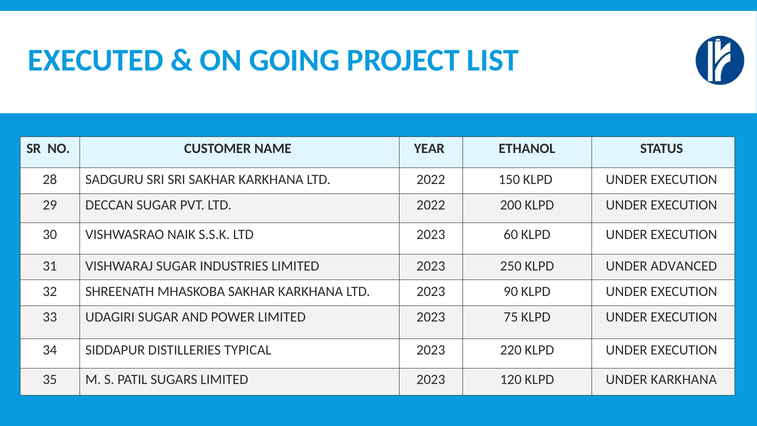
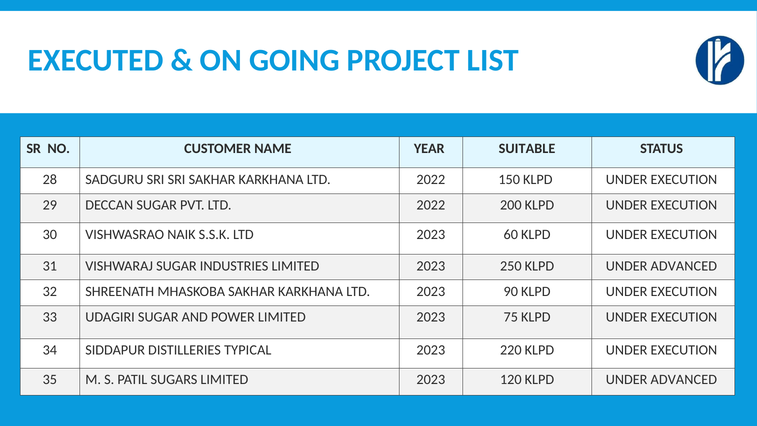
ETHANOL: ETHANOL -> SUITABLE (527, 148)
120 KLPD UNDER KARKHANA: KARKHANA -> ADVANCED (684, 380)
